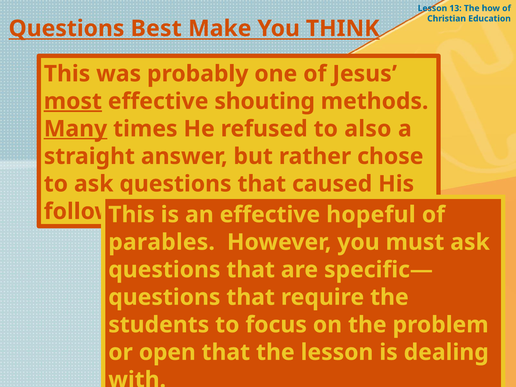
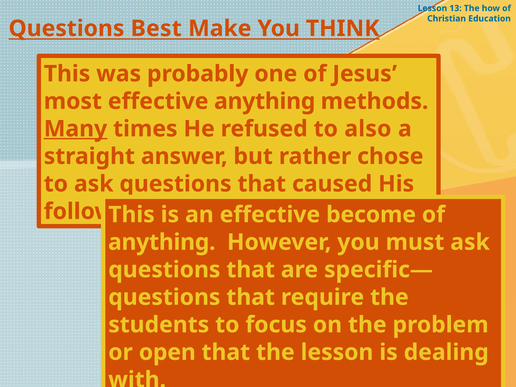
most underline: present -> none (73, 101)
effective shouting: shouting -> anything (265, 101)
hopeful: hopeful -> become (371, 215)
parables: parables -> anything (162, 242)
